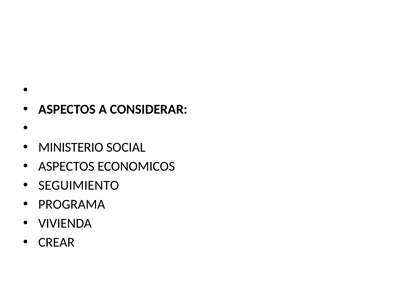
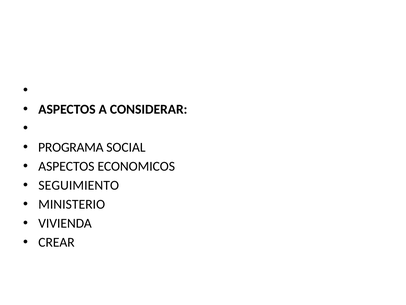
MINISTERIO: MINISTERIO -> PROGRAMA (71, 147)
PROGRAMA: PROGRAMA -> MINISTERIO (72, 204)
